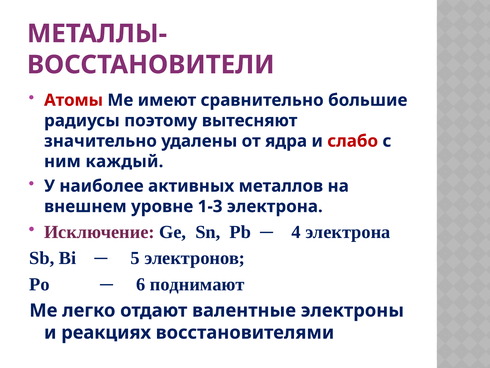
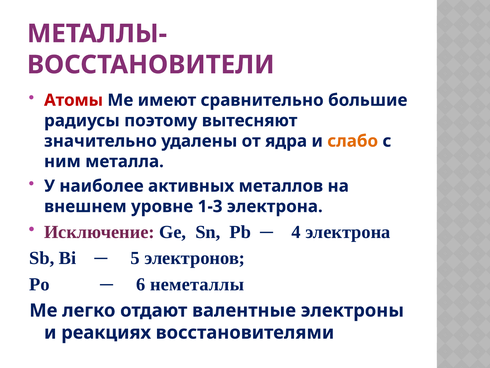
слабо colour: red -> orange (353, 141)
каждый: каждый -> металла (125, 161)
поднимают: поднимают -> неметаллы (197, 284)
